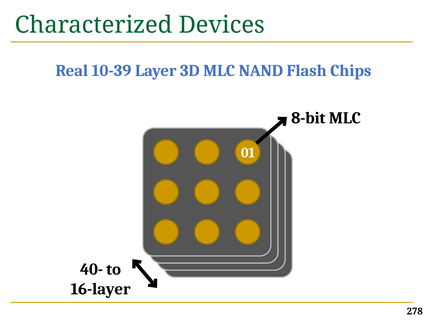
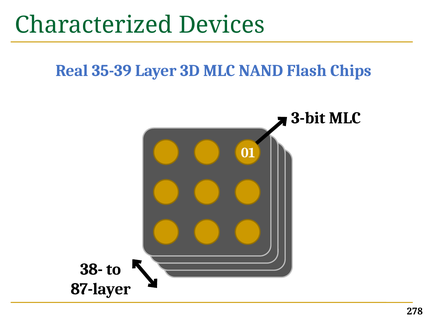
10-39: 10-39 -> 35-39 (112, 71)
8-bit: 8-bit -> 3-bit (308, 118)
40-: 40- -> 38- (91, 269)
16-layer: 16-layer -> 87-layer (101, 289)
